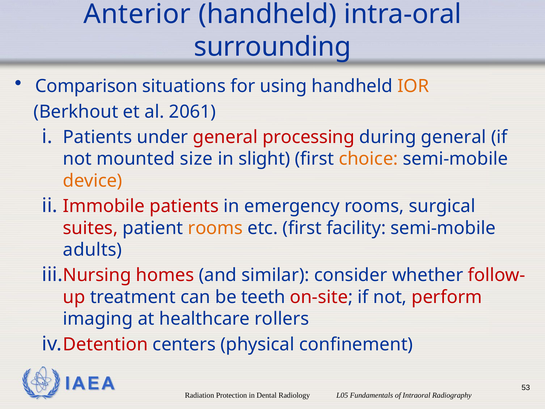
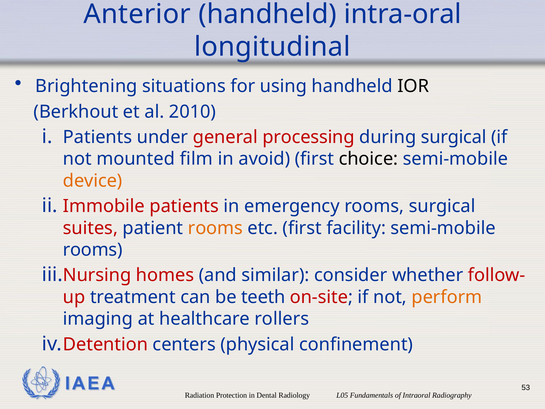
surrounding: surrounding -> longitudinal (272, 47)
Comparison: Comparison -> Brightening (86, 86)
IOR colour: orange -> black (413, 86)
2061: 2061 -> 2010 (192, 112)
during general: general -> surgical (454, 137)
size: size -> film (196, 159)
slight: slight -> avoid (264, 159)
choice colour: orange -> black (368, 159)
adults: adults -> rooms (93, 250)
perform colour: red -> orange (447, 297)
